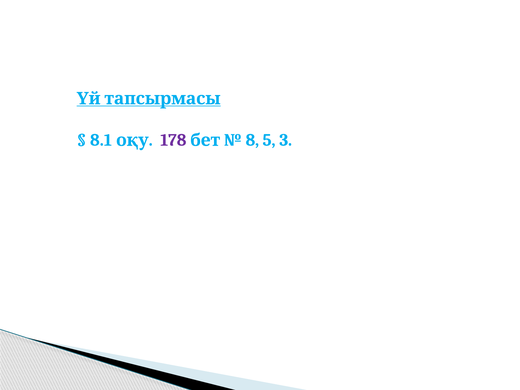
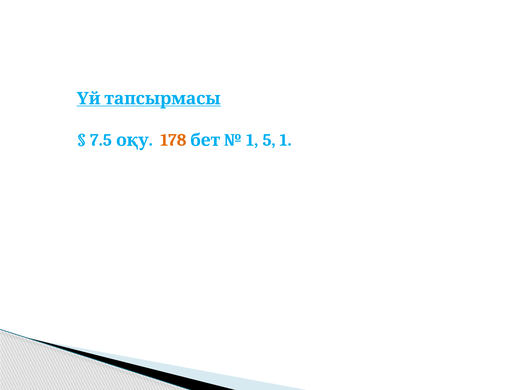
8.1: 8.1 -> 7.5 (101, 140)
178 colour: purple -> orange (173, 140)
8: 8 -> 1 (252, 140)
5 3: 3 -> 1 (286, 140)
